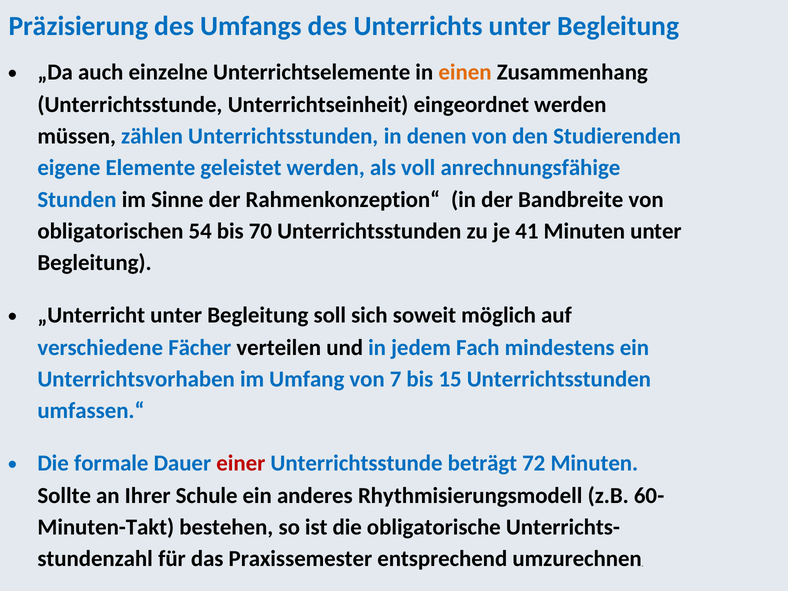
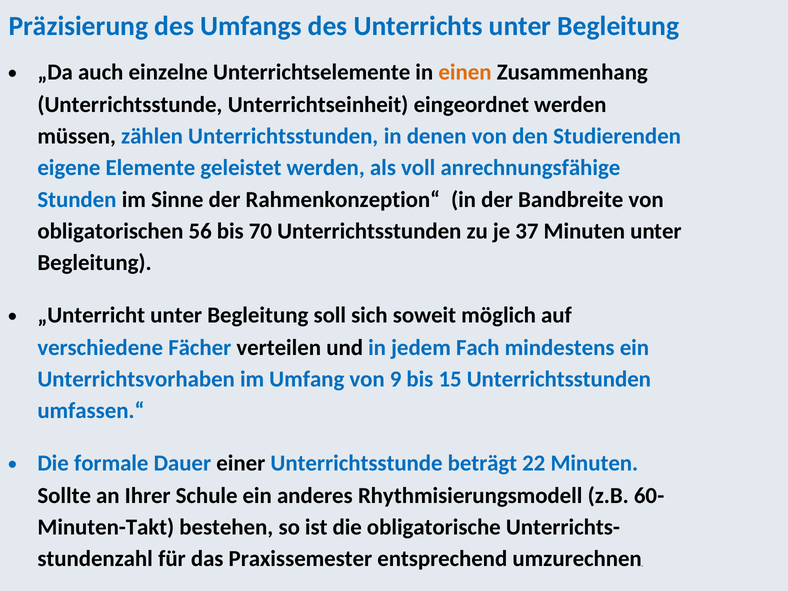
54: 54 -> 56 (200, 231)
41: 41 -> 37 (527, 231)
7: 7 -> 9 (396, 379)
einer colour: red -> black (241, 463)
72: 72 -> 22 (534, 463)
